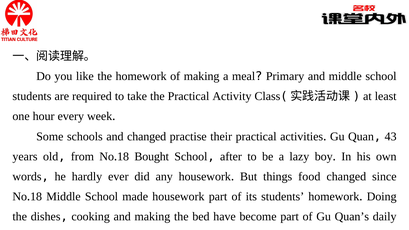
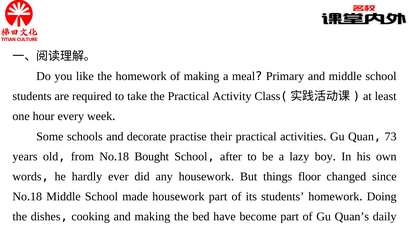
and changed: changed -> decorate (147, 136)
43: 43 -> 73 (391, 136)
food: food -> floor (309, 177)
